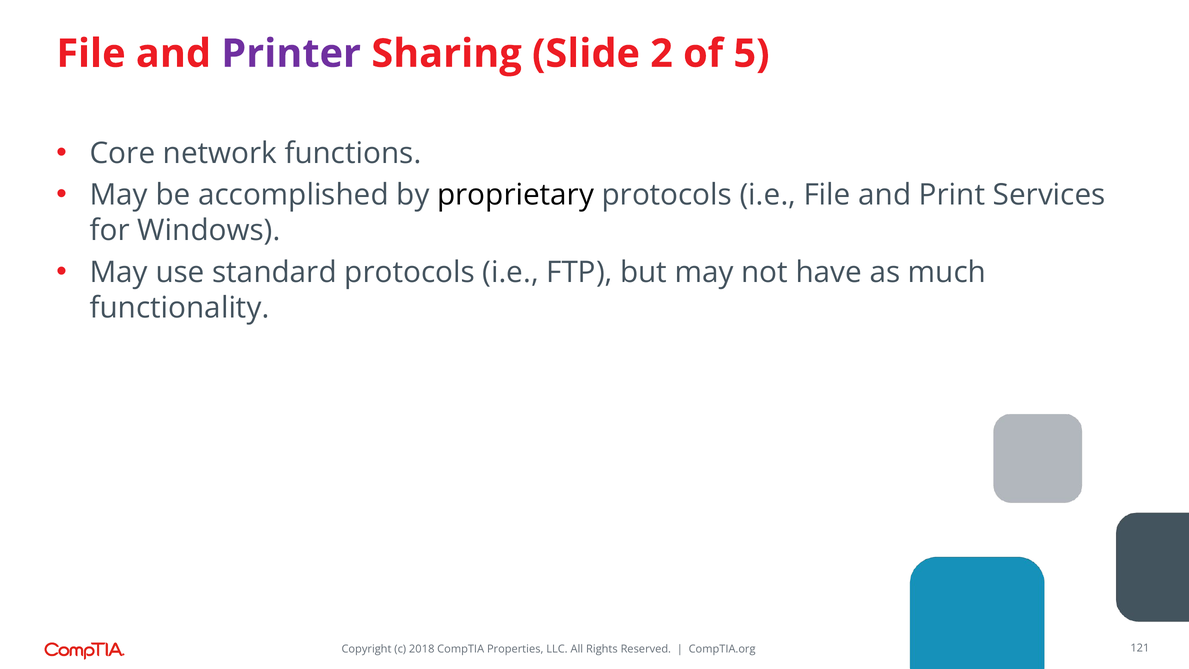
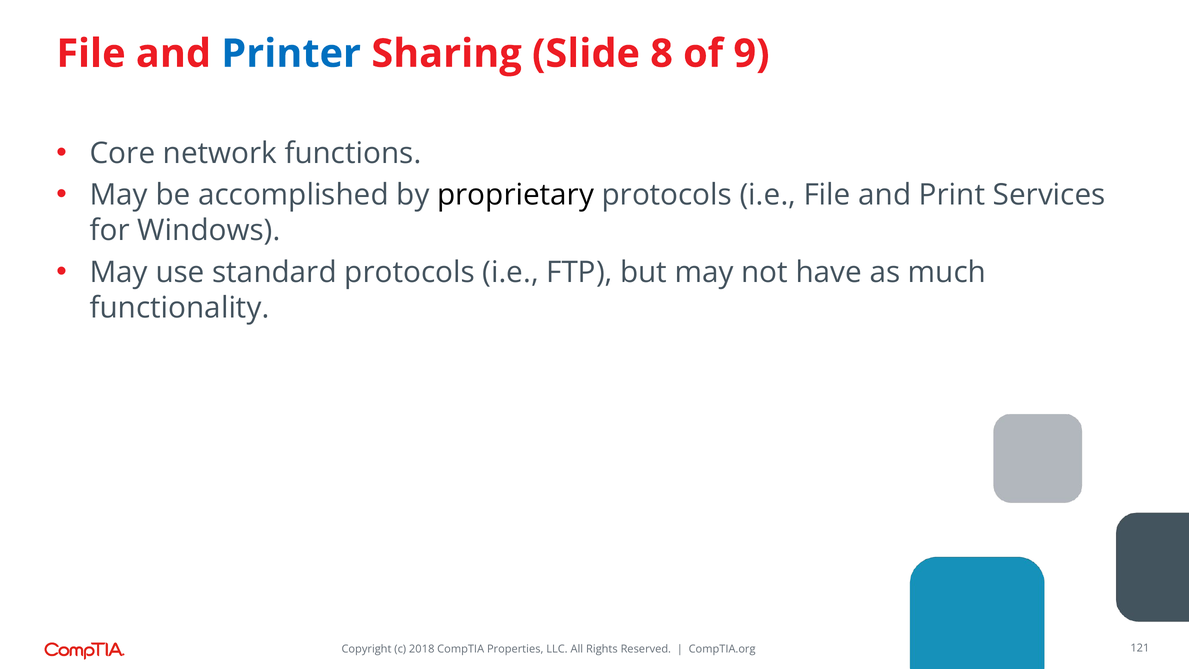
Printer colour: purple -> blue (291, 54)
2: 2 -> 8 (662, 54)
5: 5 -> 9 (751, 54)
